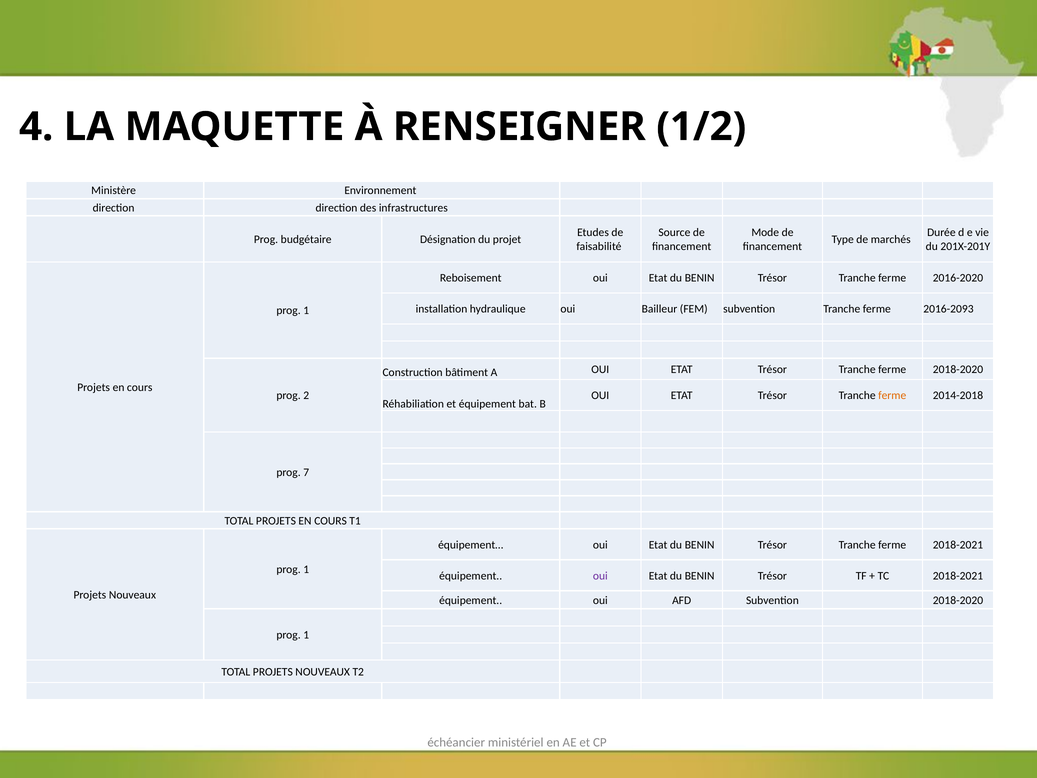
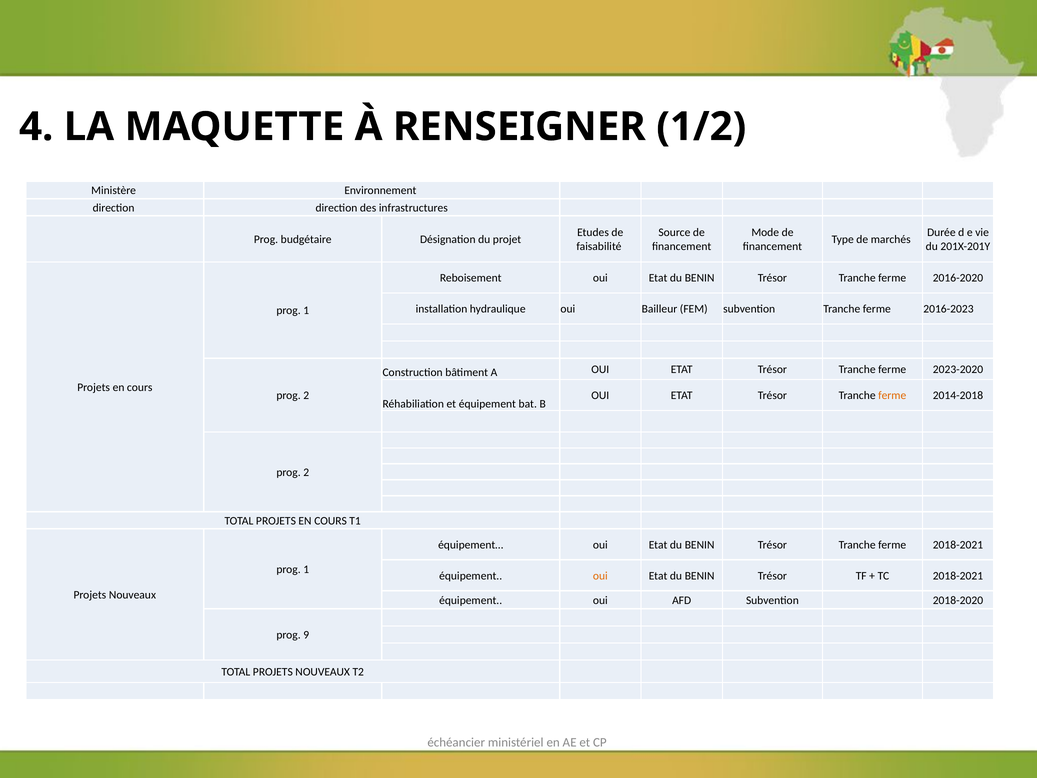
2016-2093: 2016-2093 -> 2016-2023 (948, 309)
ferme 2018-2020: 2018-2020 -> 2023-2020 (958, 369)
7: 7 -> 2 (306, 472)
oui colour: purple -> orange (600, 576)
1: 1 -> 9 (306, 635)
